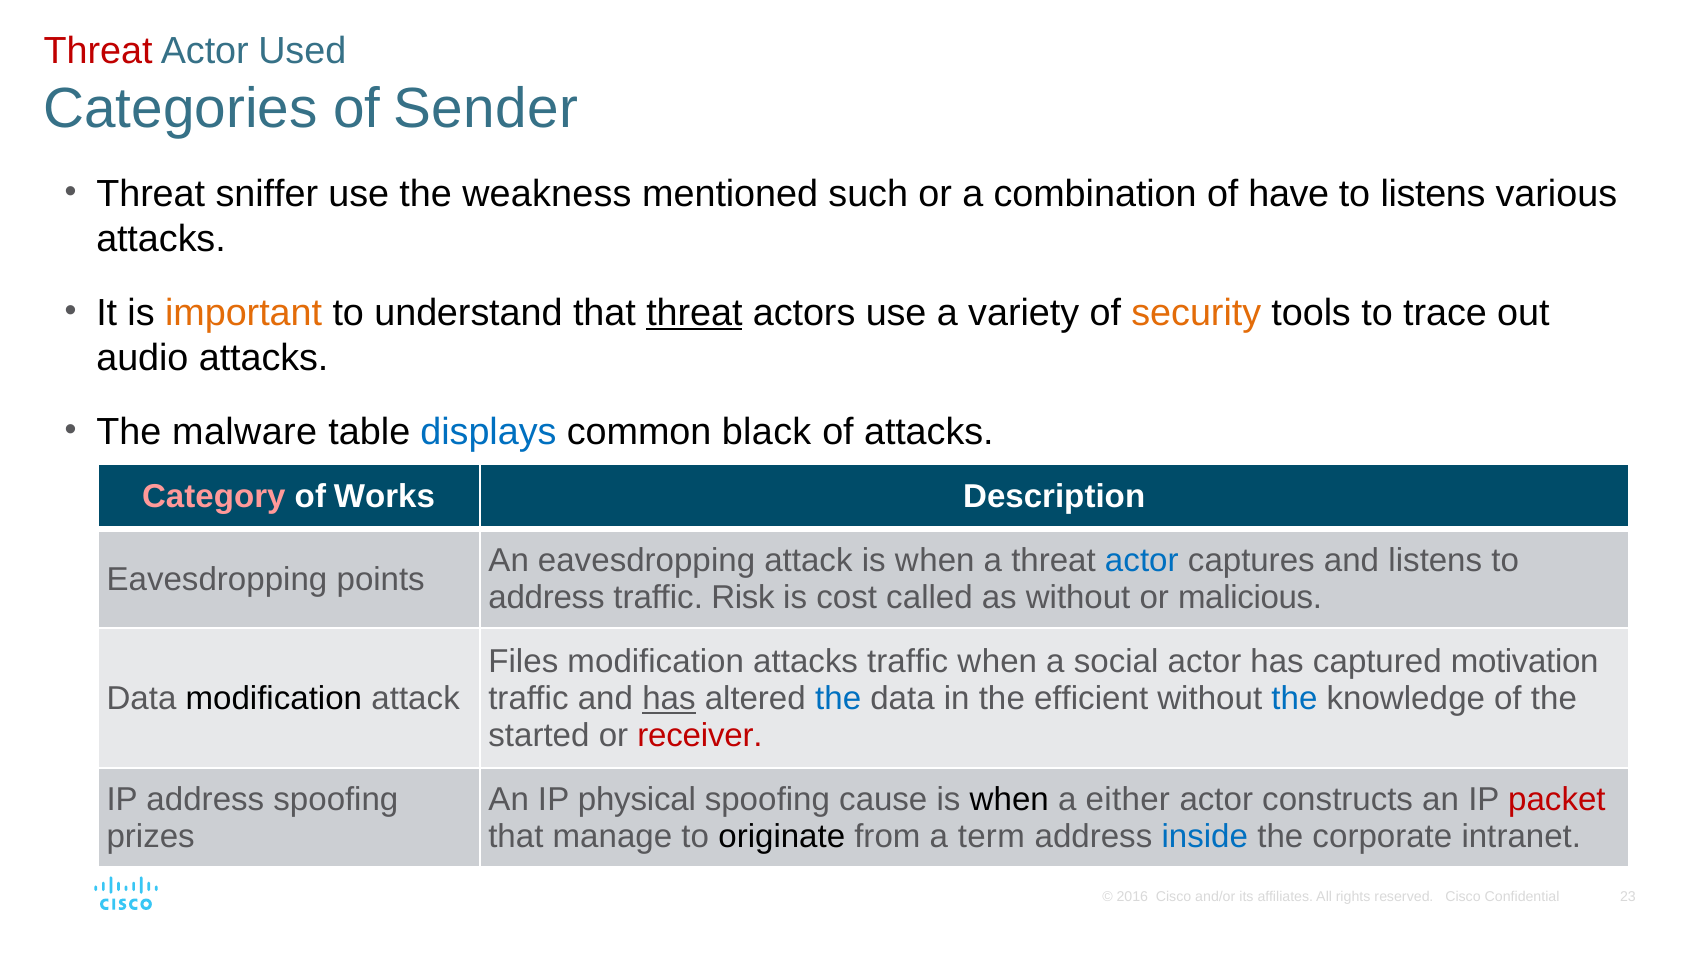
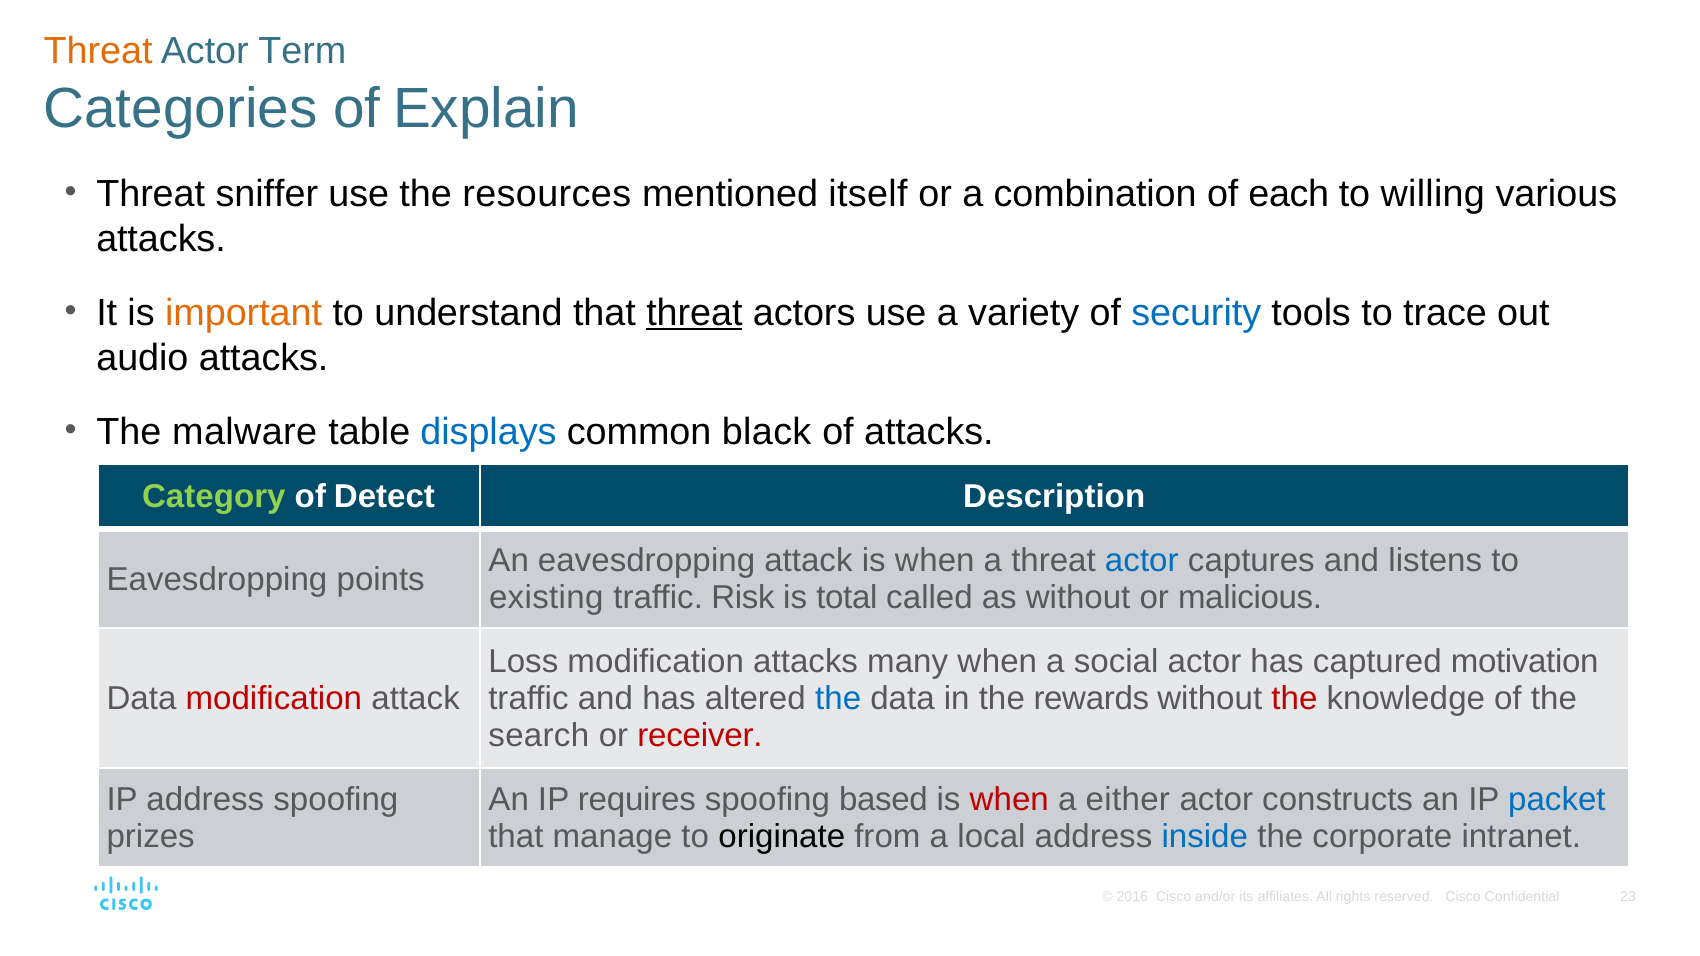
Threat colour: red -> orange (98, 51)
Used: Used -> Term (302, 51)
Sender: Sender -> Explain (486, 109)
weakness: weakness -> resources (547, 194)
such: such -> itself (868, 194)
have: have -> each (1289, 194)
to listens: listens -> willing (1433, 194)
security colour: orange -> blue (1196, 313)
Category colour: pink -> light green (214, 497)
Works: Works -> Detect (384, 497)
address: address -> existing (546, 598)
cost: cost -> total (847, 598)
Files: Files -> Loss (523, 662)
attacks traffic: traffic -> many (908, 662)
modification colour: black -> red (274, 699)
has underline: present -> none (669, 699)
efficient: efficient -> rewards (1091, 699)
the colour: blue -> red (1294, 699)
started: started -> search (539, 736)
physical: physical -> requires (637, 800)
cause: cause -> based (883, 800)
when colour: black -> red (1009, 800)
packet colour: red -> blue (1557, 800)
term: term -> local (991, 837)
